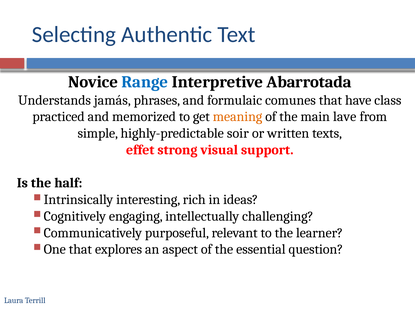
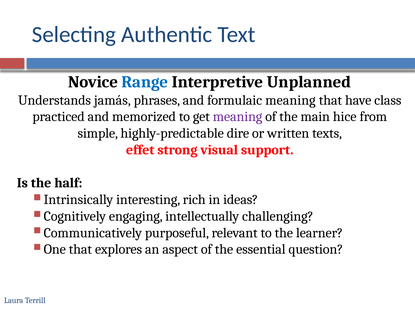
Abarrotada: Abarrotada -> Unplanned (309, 82)
formulaic comunes: comunes -> meaning (290, 100)
meaning colour: orange -> purple (238, 117)
lave: lave -> hice (345, 117)
soir: soir -> dire (238, 133)
